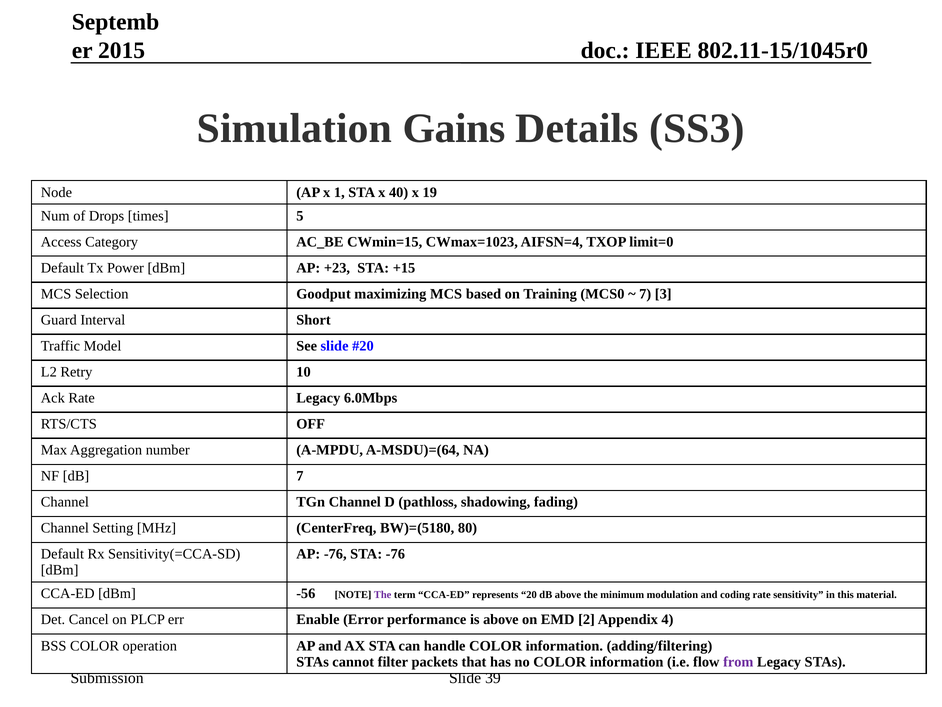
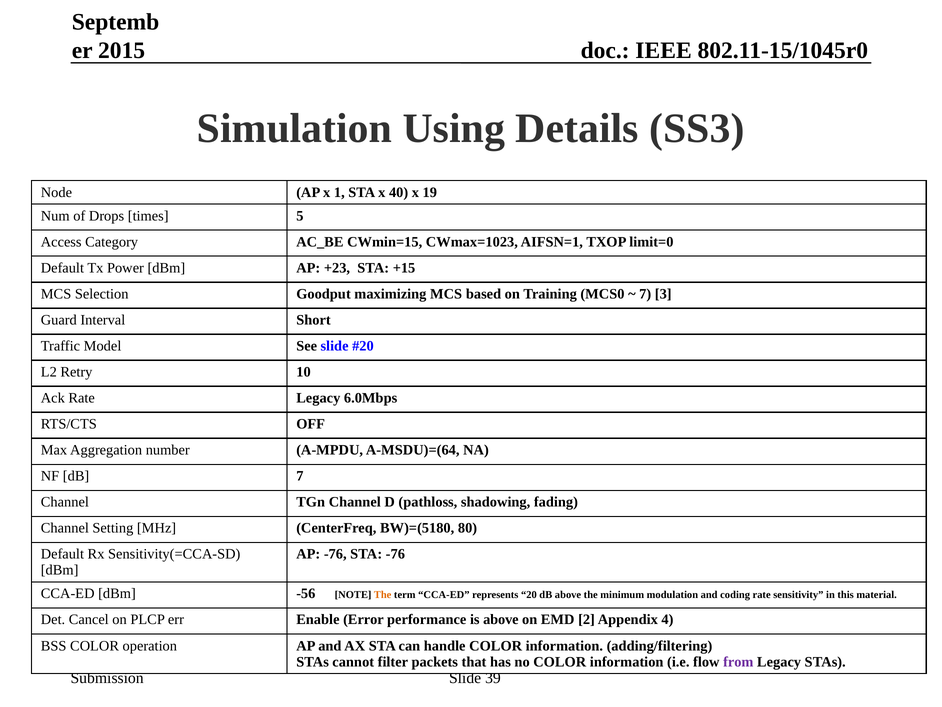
Gains: Gains -> Using (454, 128)
AIFSN=4: AIFSN=4 -> AIFSN=1 (552, 242)
The colour: purple -> orange (383, 595)
